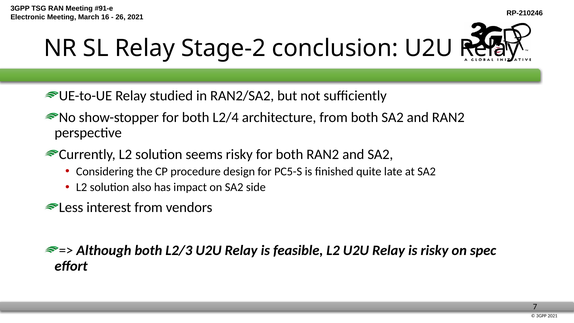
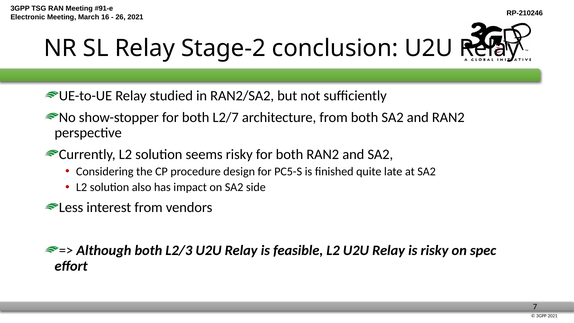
L2/4: L2/4 -> L2/7 (226, 117)
